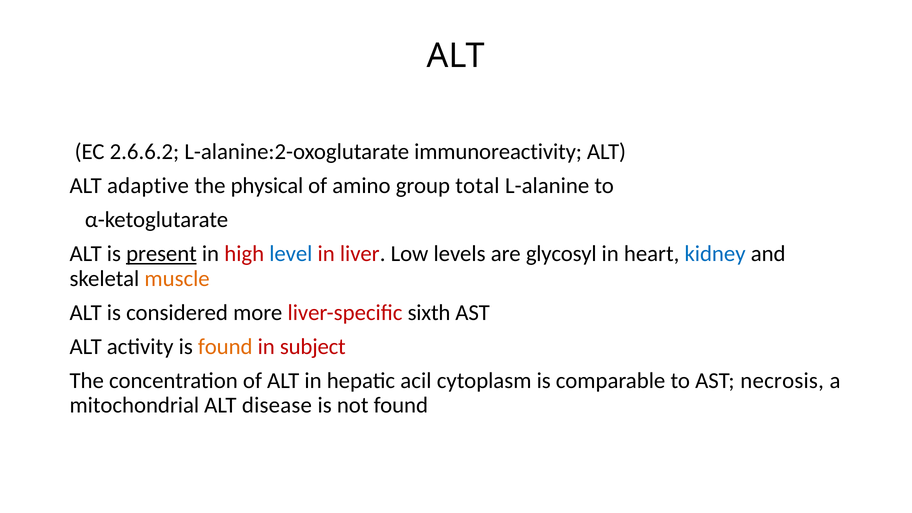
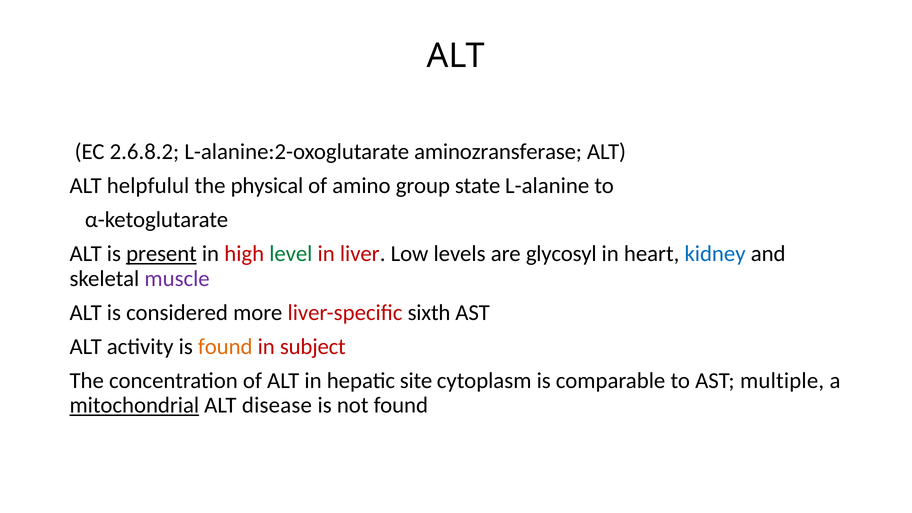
2.6.6.2: 2.6.6.2 -> 2.6.8.2 (144, 152)
immunoreactivity: immunoreactivity -> aminozransferase (498, 152)
adaptive: adaptive -> helpfulul (148, 186)
total: total -> state (478, 186)
level colour: blue -> green (291, 254)
muscle colour: orange -> purple (177, 278)
acil: acil -> site (416, 381)
necrosis: necrosis -> multiple (782, 381)
mitochondrial underline: none -> present (134, 405)
